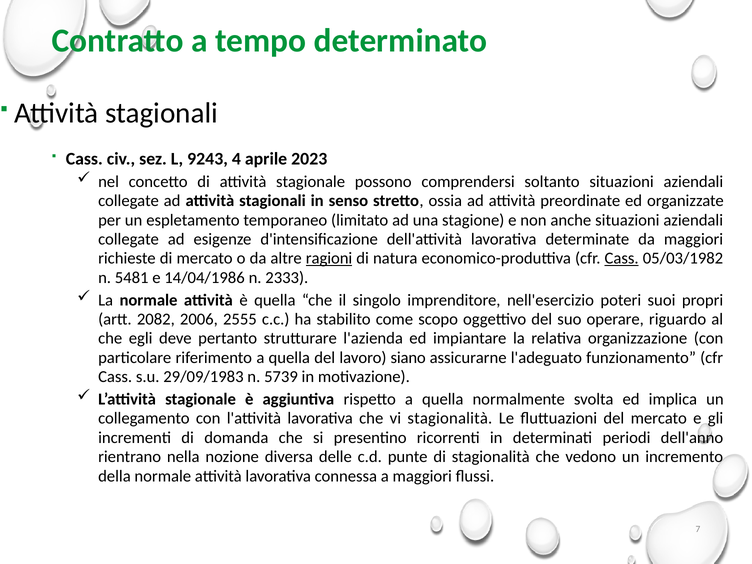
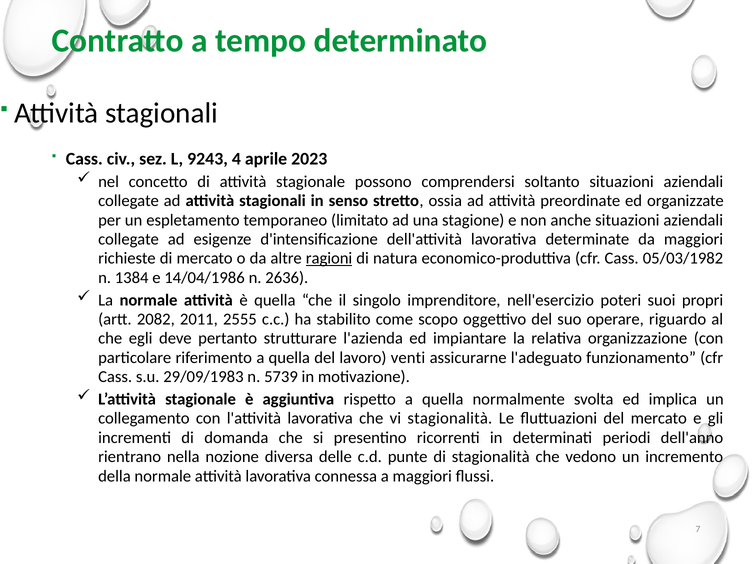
Cass underline: present -> none (622, 258)
5481: 5481 -> 1384 (132, 278)
2333: 2333 -> 2636 (287, 278)
2006: 2006 -> 2011 (199, 319)
siano: siano -> venti (408, 358)
